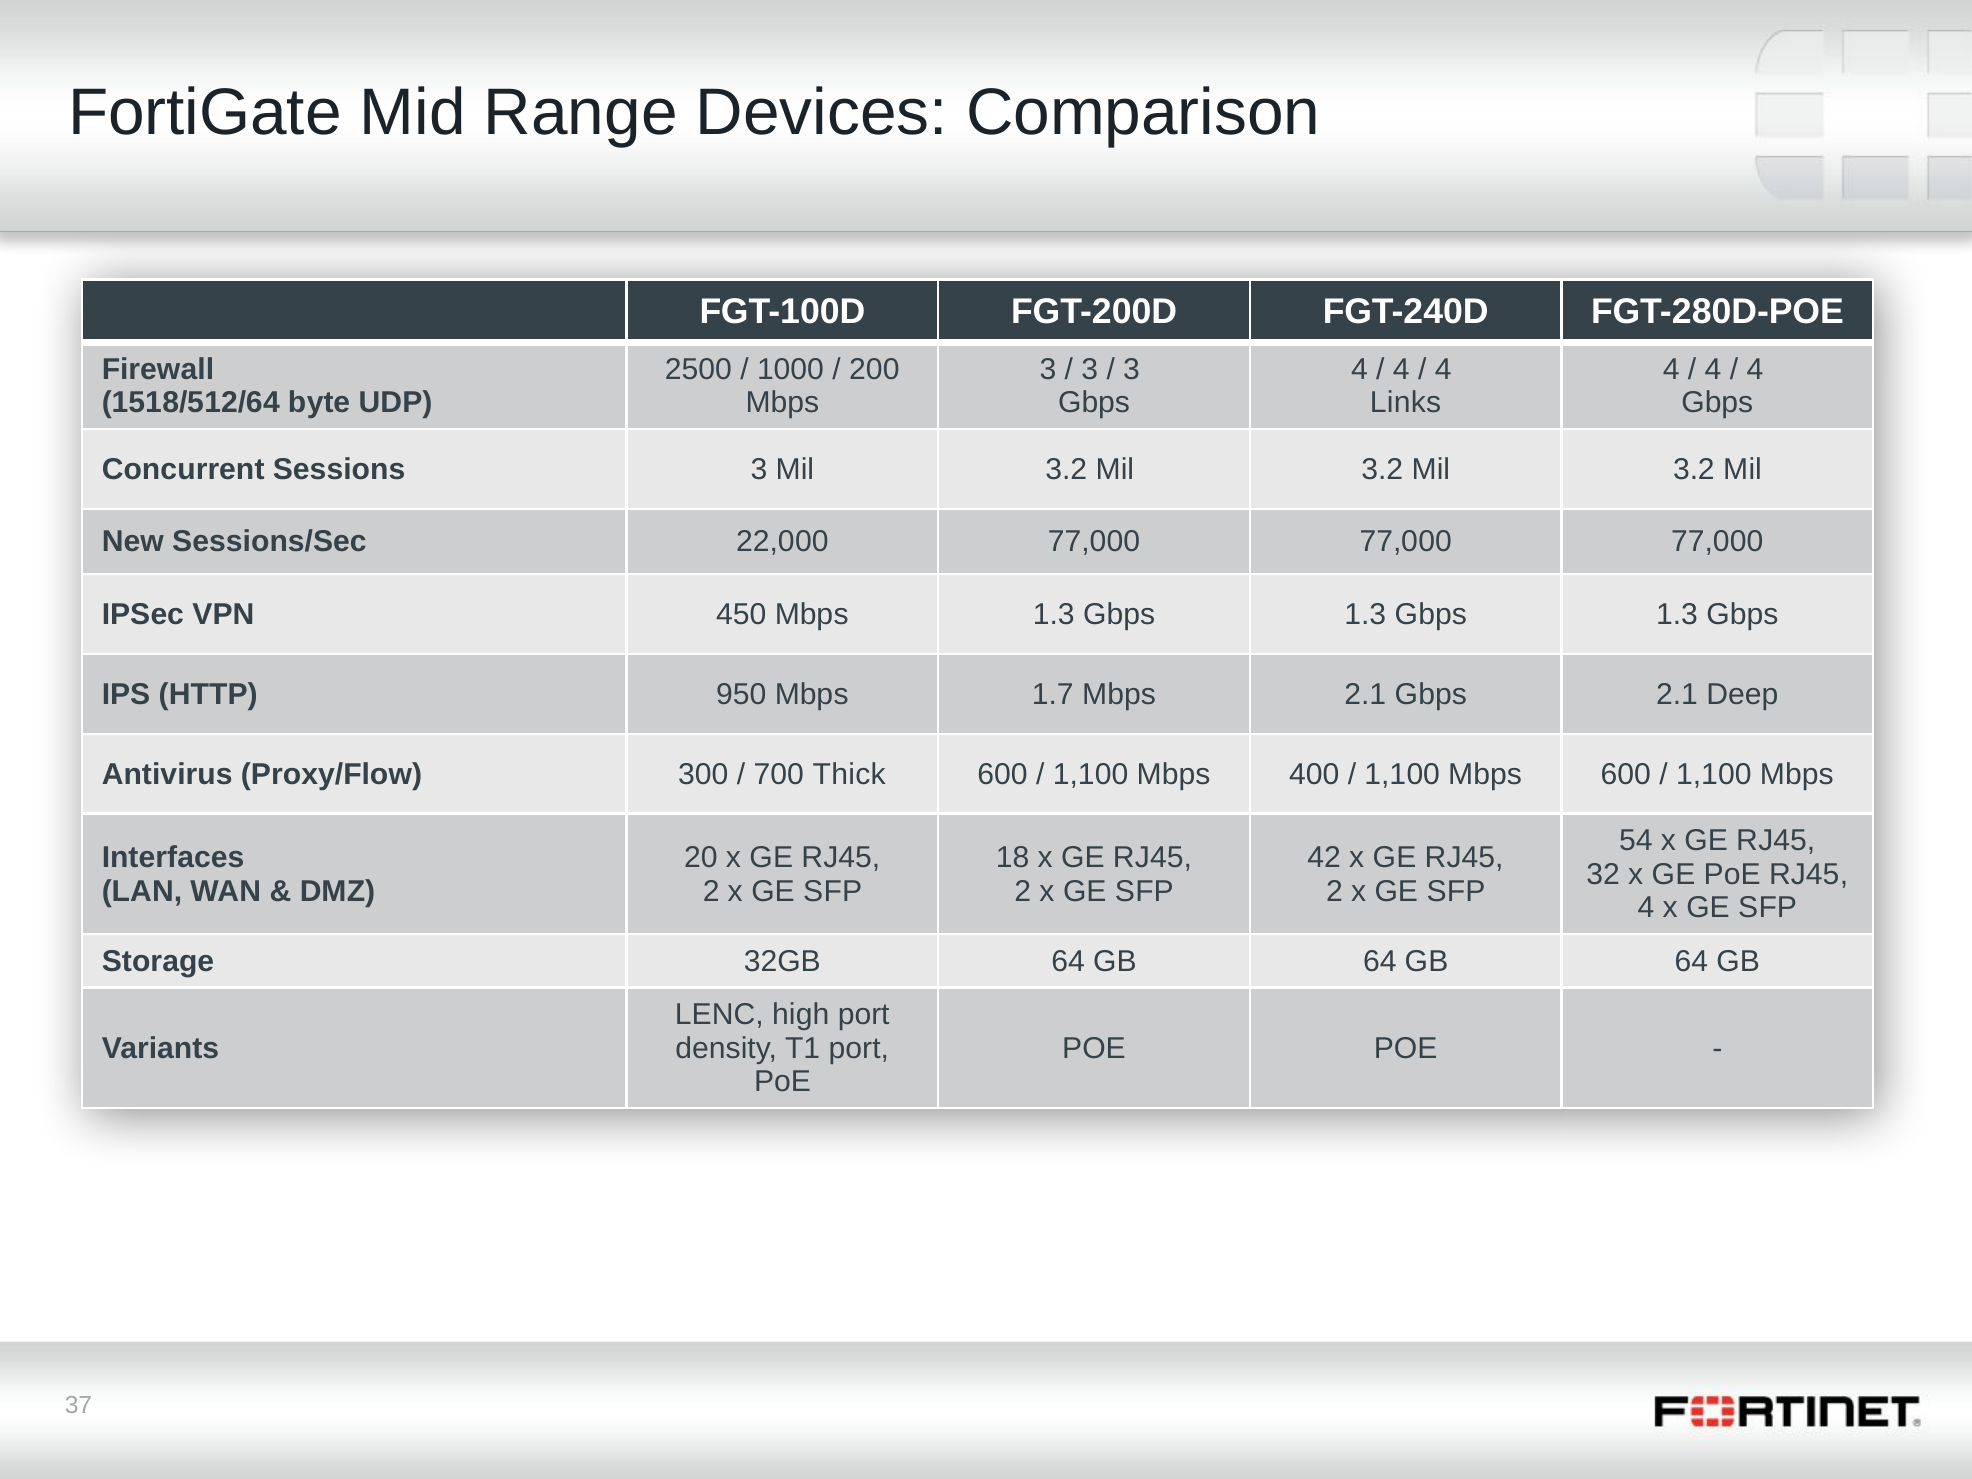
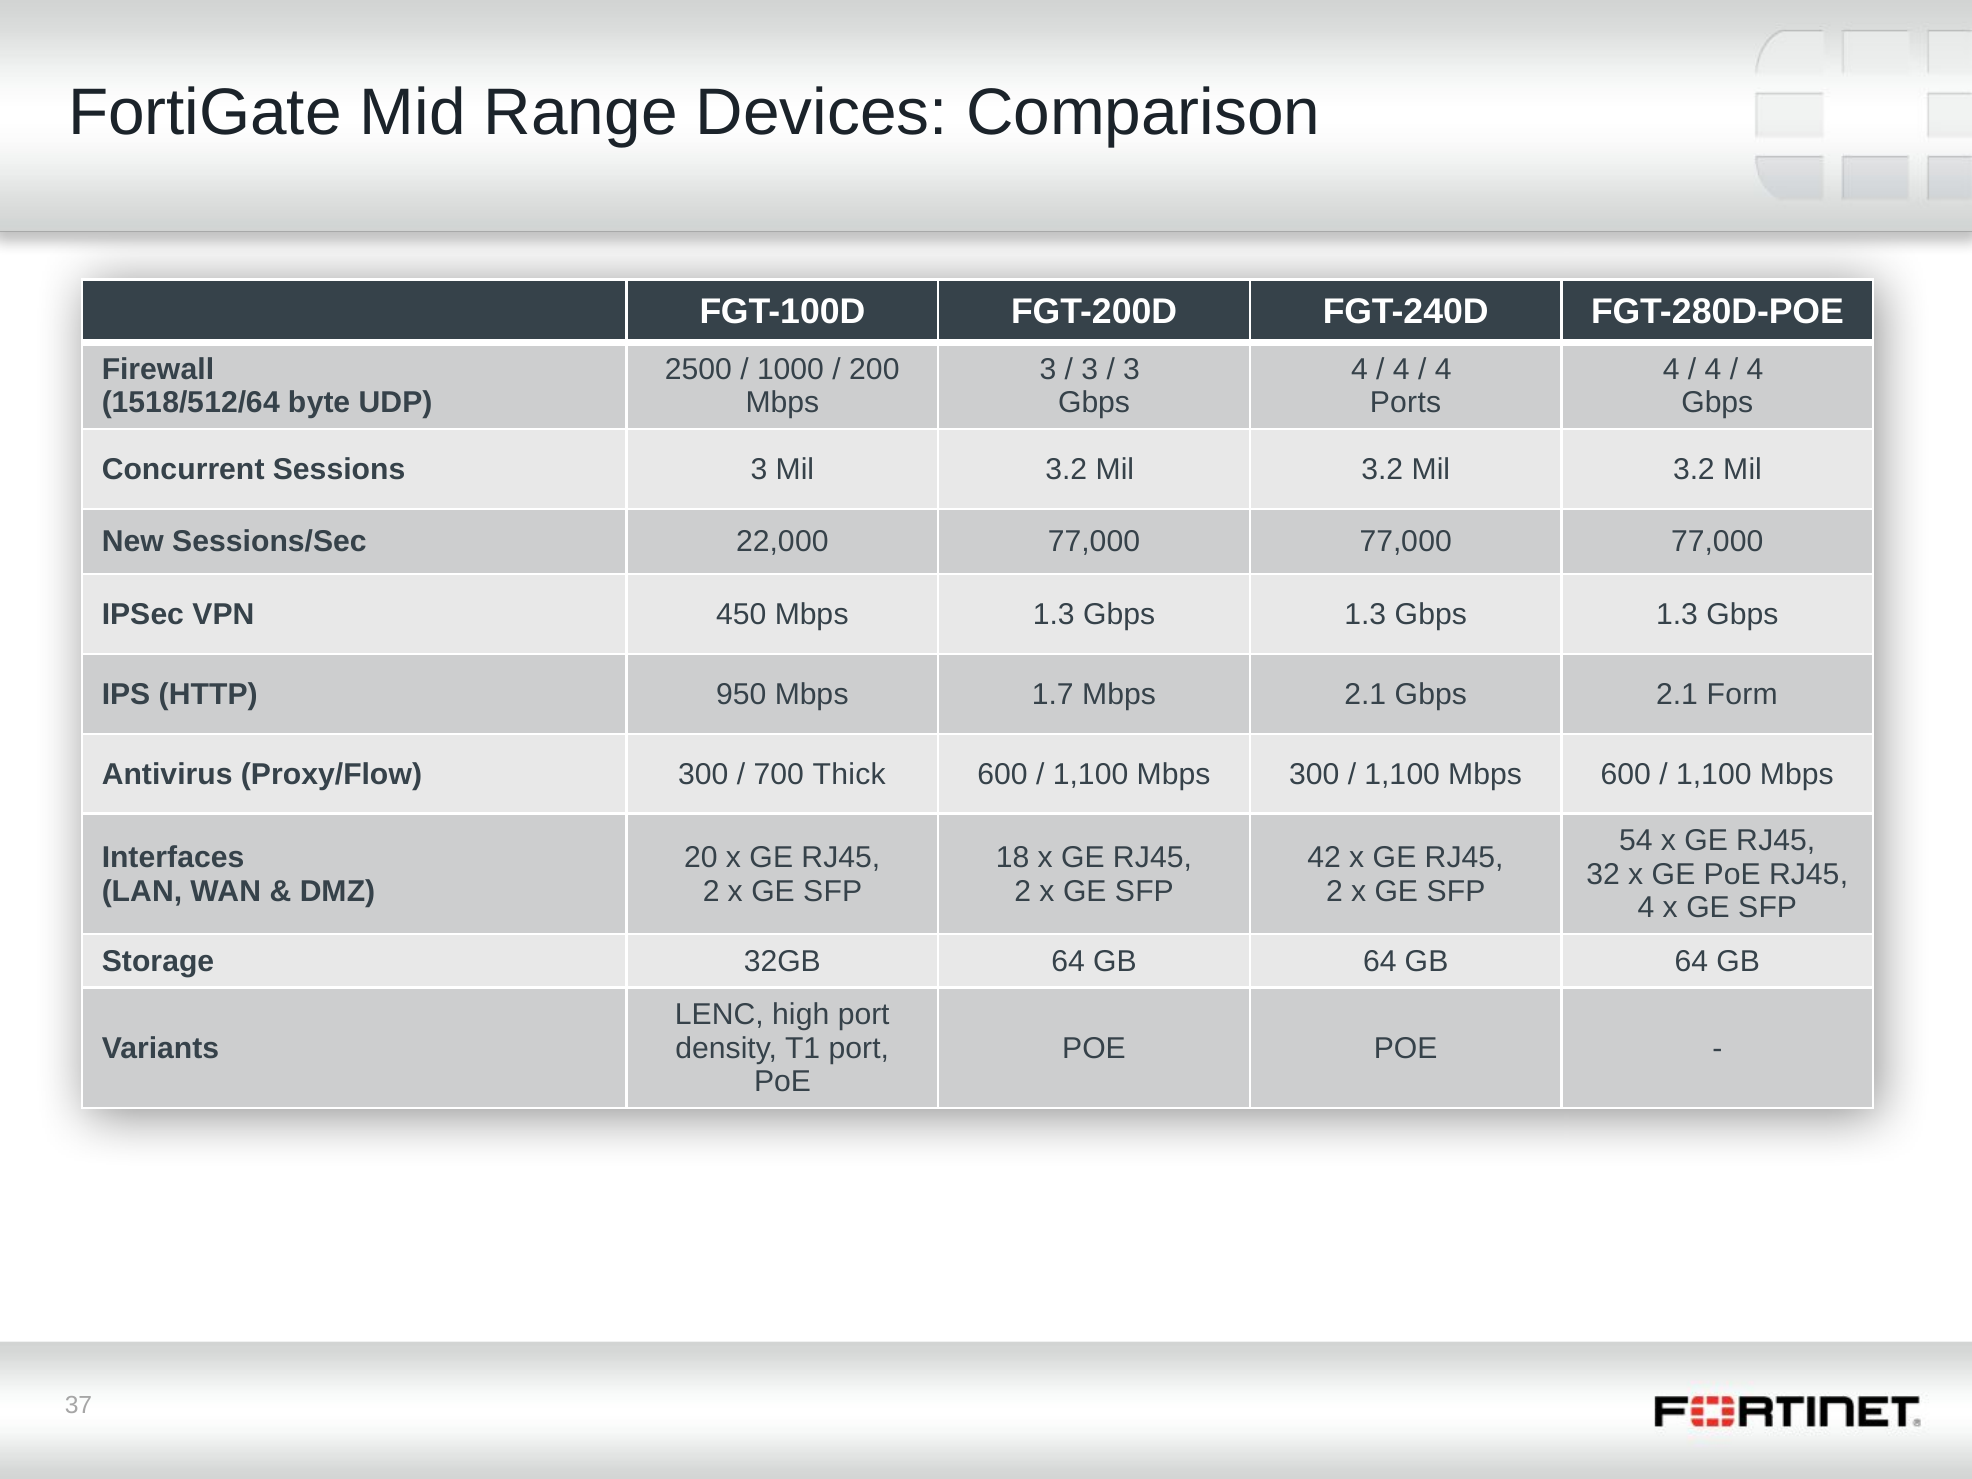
Links: Links -> Ports (1406, 403)
Deep: Deep -> Form (1742, 694)
Mbps 400: 400 -> 300 (1314, 774)
